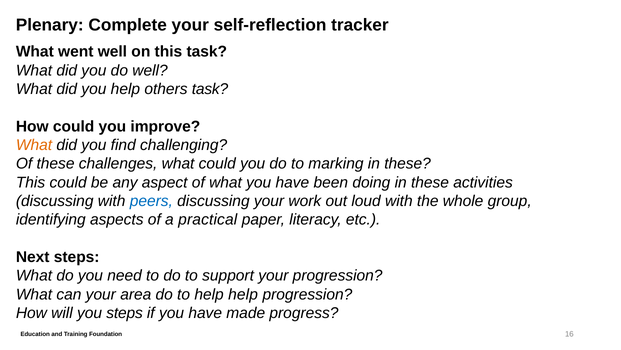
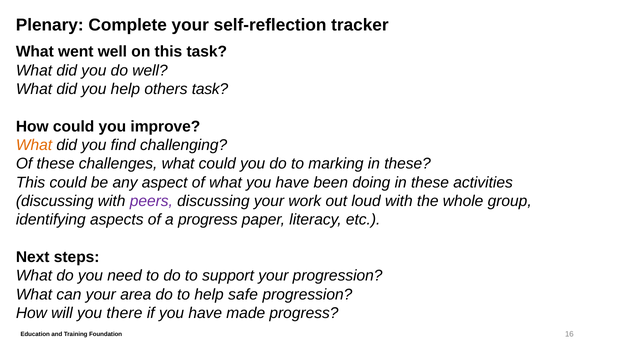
peers colour: blue -> purple (151, 201)
a practical: practical -> progress (208, 219)
help help: help -> safe (243, 294)
you steps: steps -> there (124, 312)
